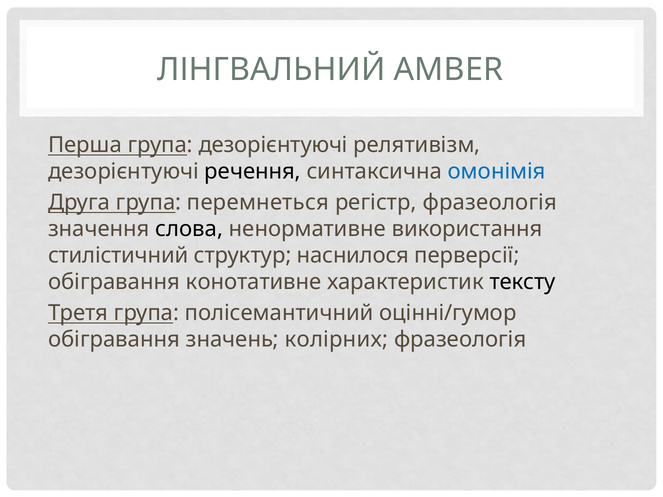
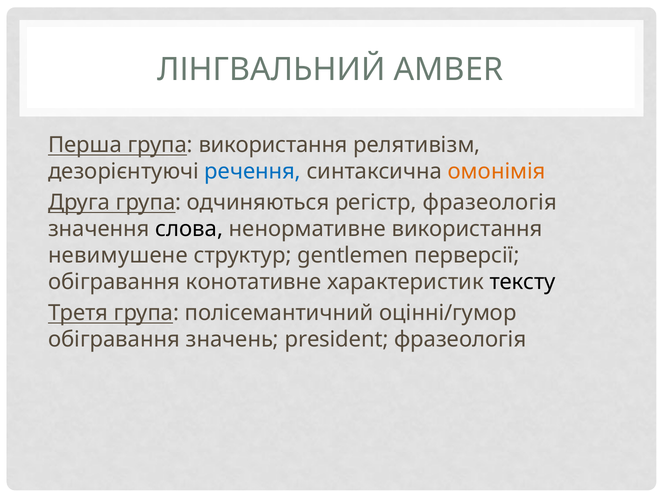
група дезорієнтуючі: дезорієнтуючі -> використання (273, 145)
речення colour: black -> blue (253, 172)
омонімія colour: blue -> orange (497, 172)
перемнеться: перемнеться -> одчиняються (258, 203)
стилістичний: стилістичний -> невимушене (118, 256)
наснилося: наснилося -> gentlemen (353, 256)
колірних: колірних -> president (337, 340)
